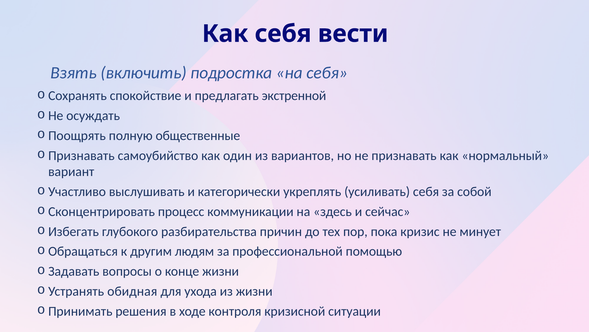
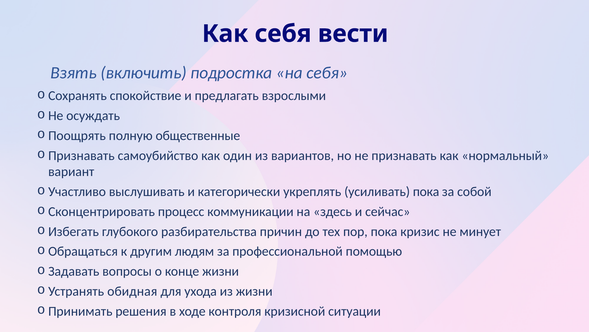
экстренной: экстренной -> взрослыми (294, 96)
усиливать себя: себя -> пока (426, 191)
